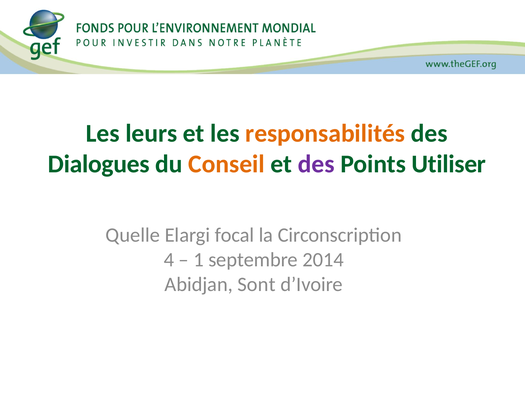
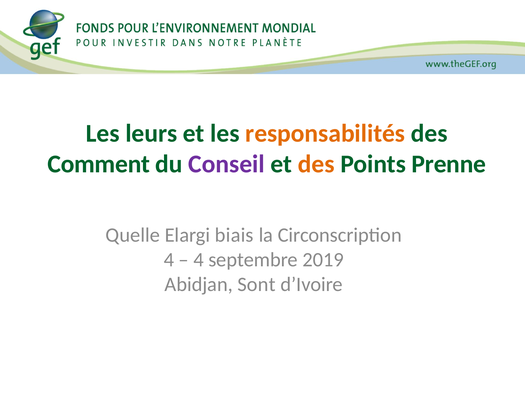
Dialogues: Dialogues -> Comment (99, 164)
Conseil colour: orange -> purple (227, 164)
des colour: purple -> orange (316, 164)
Utiliser: Utiliser -> Prenne (449, 164)
focal: focal -> biais (234, 235)
1: 1 -> 4 (199, 260)
2014: 2014 -> 2019 (323, 260)
